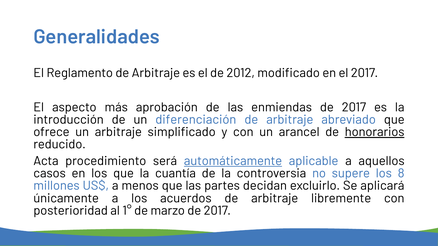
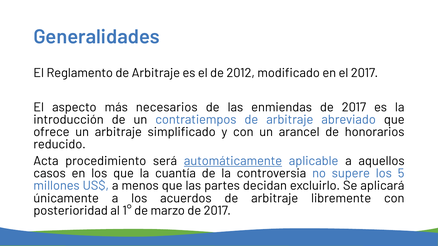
aprobación: aprobación -> necesarios (167, 107)
diferenciación: diferenciación -> contratiempos (196, 120)
honorarios underline: present -> none (375, 132)
8: 8 -> 5 (401, 174)
